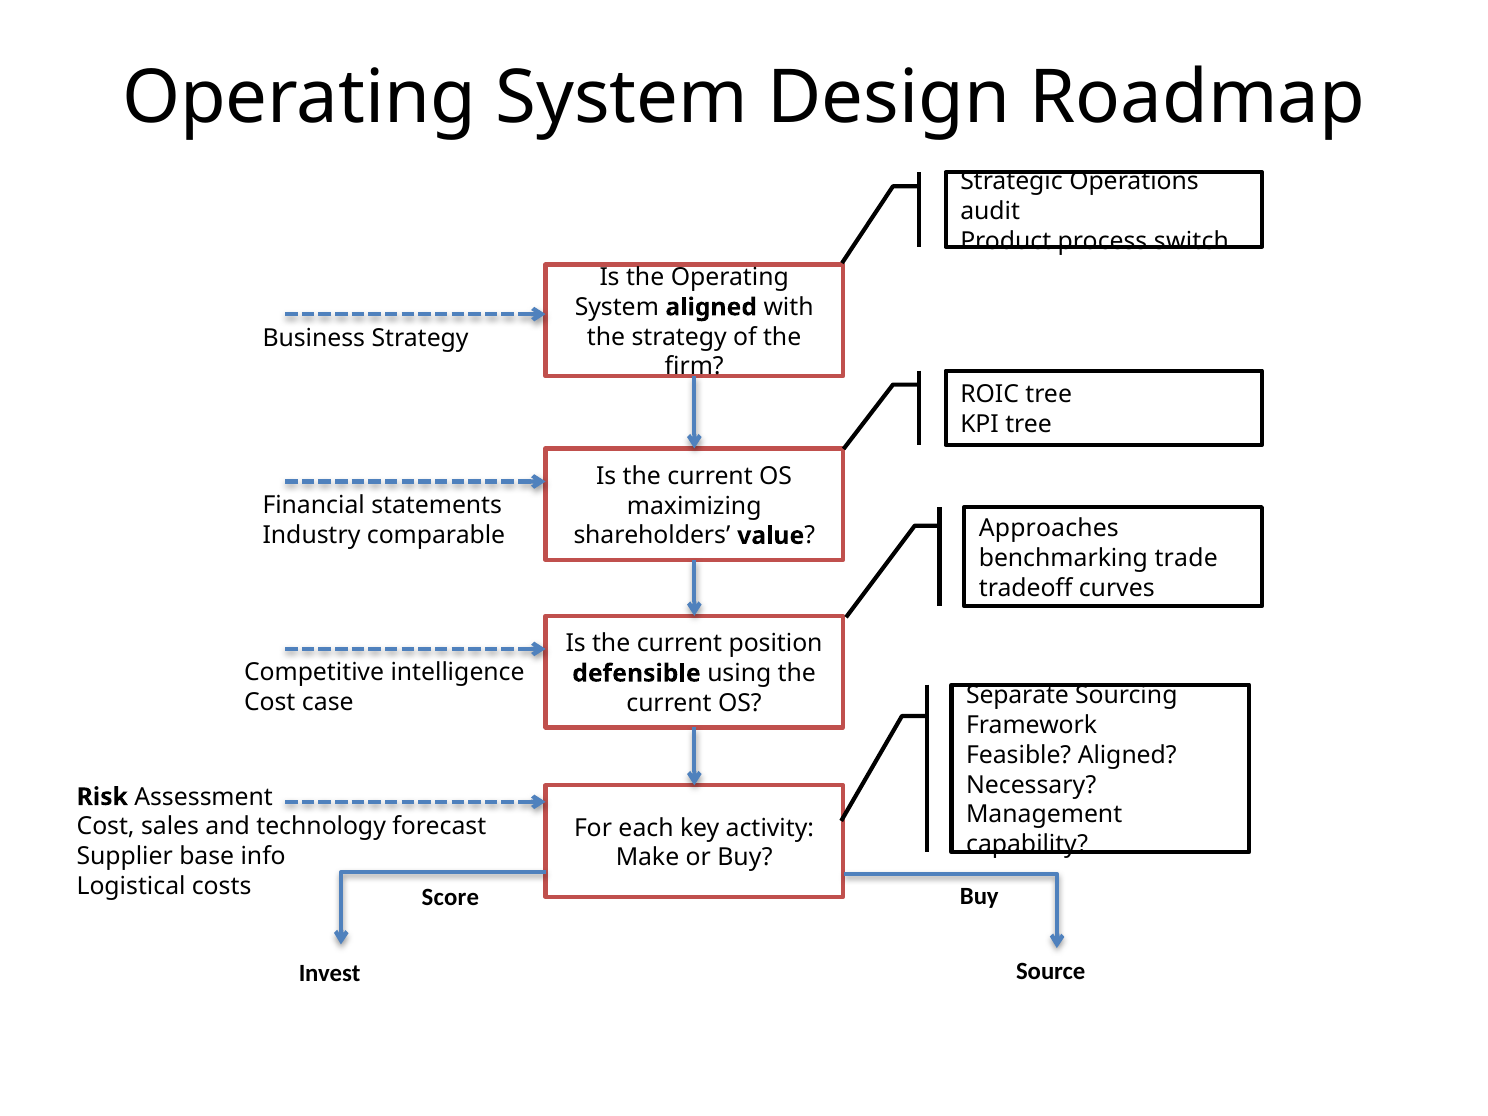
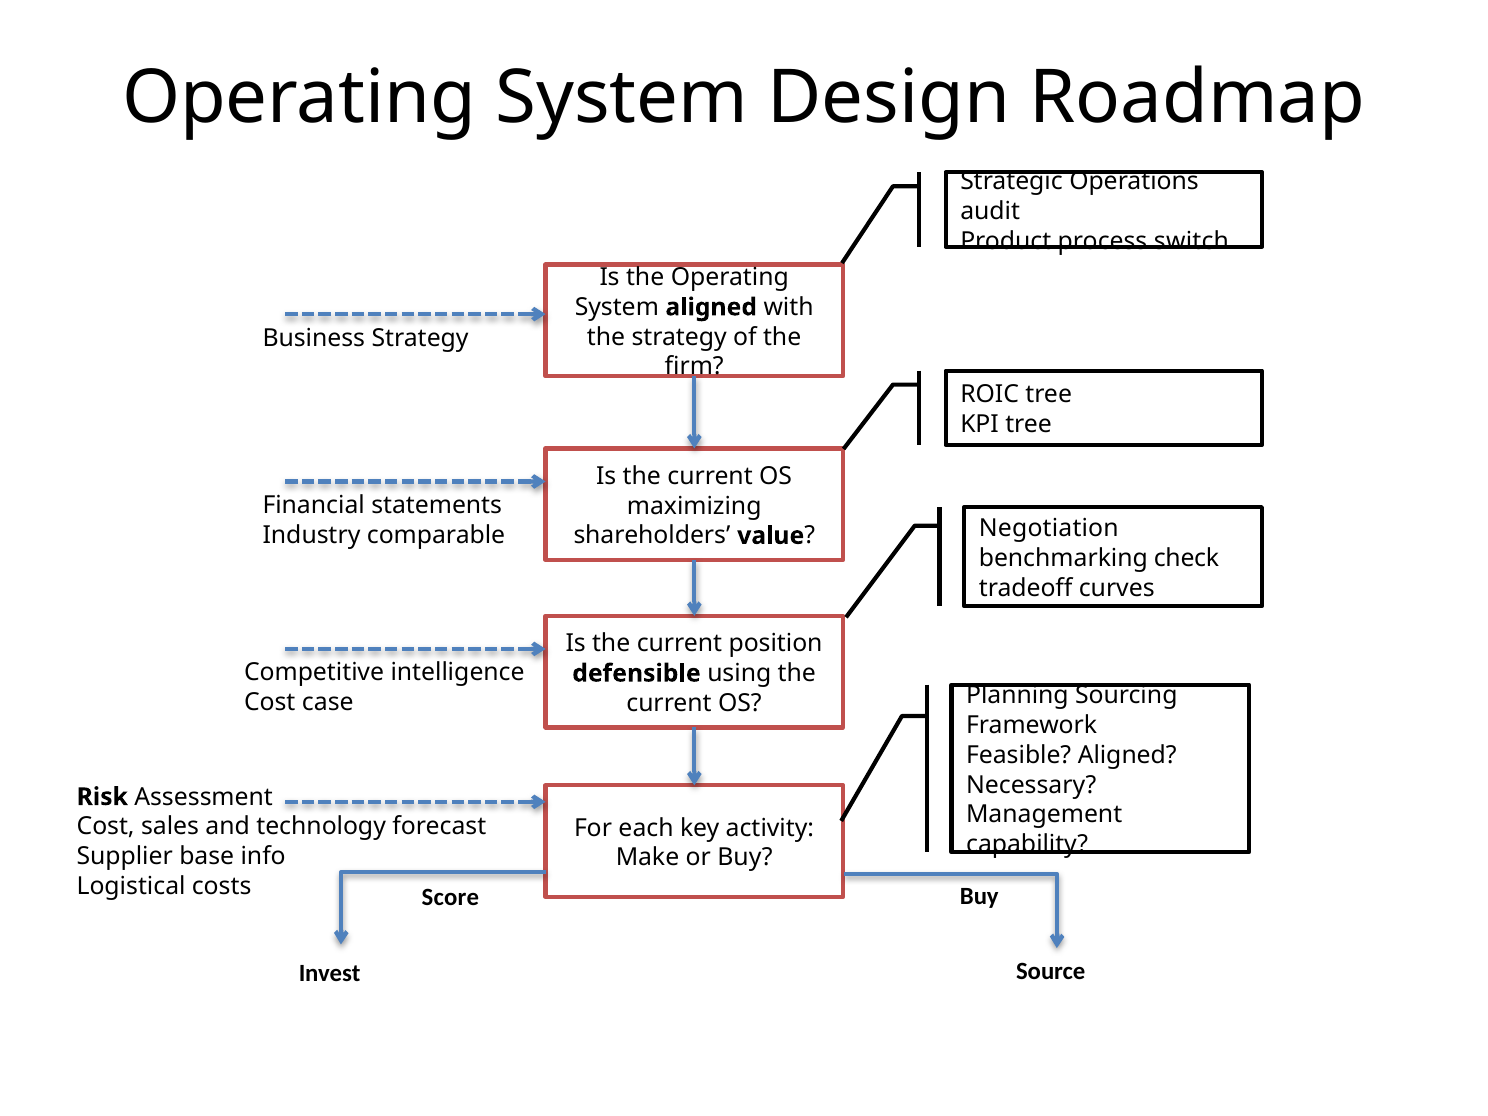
Approaches: Approaches -> Negotiation (1049, 529)
trade: trade -> check (1186, 558)
Separate: Separate -> Planning (1017, 696)
